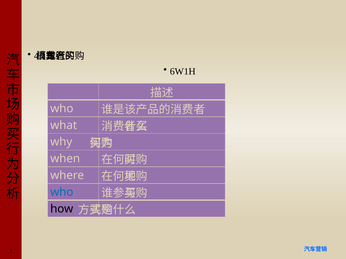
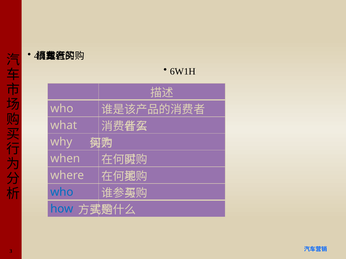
how colour: black -> blue (62, 209)
